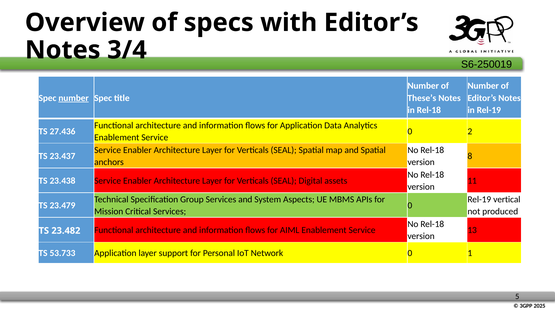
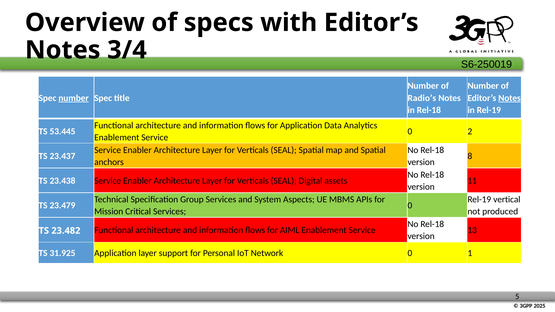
These’s: These’s -> Radio’s (422, 98)
Notes underline: none -> present (510, 98)
27.436: 27.436 -> 53.445 (62, 131)
53.733: 53.733 -> 31.925 (62, 253)
